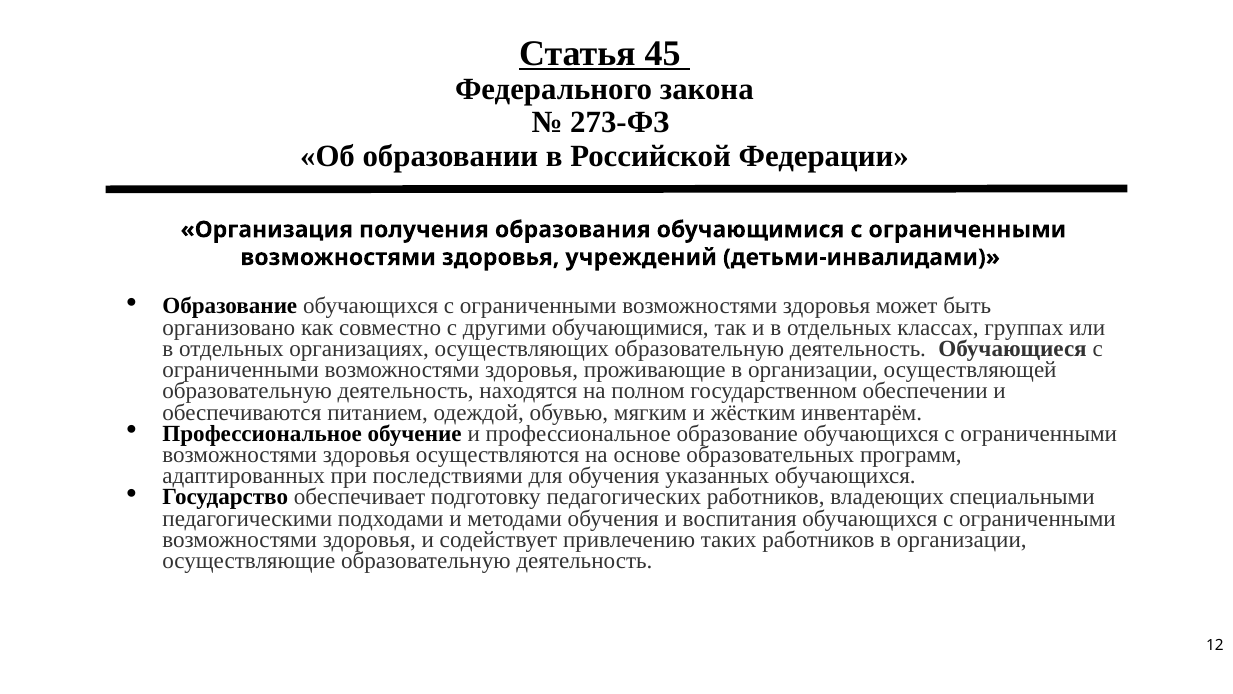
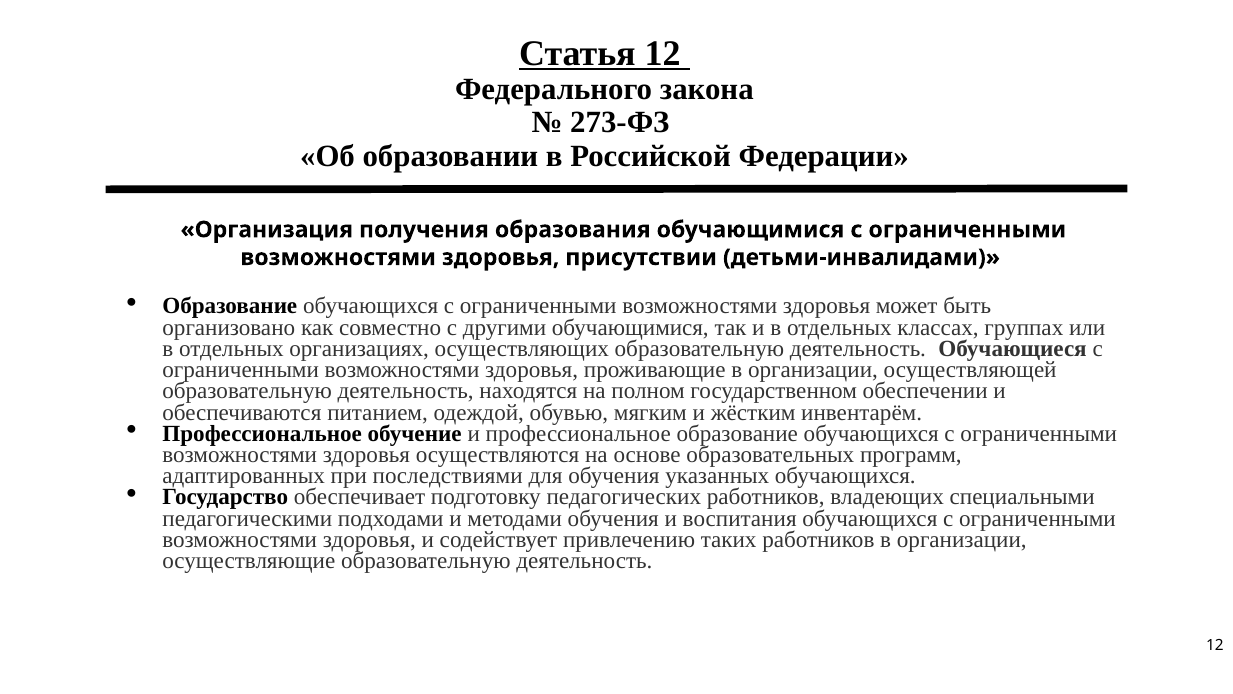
Статья 45: 45 -> 12 (663, 53)
учреждений: учреждений -> присутствии (641, 257)
